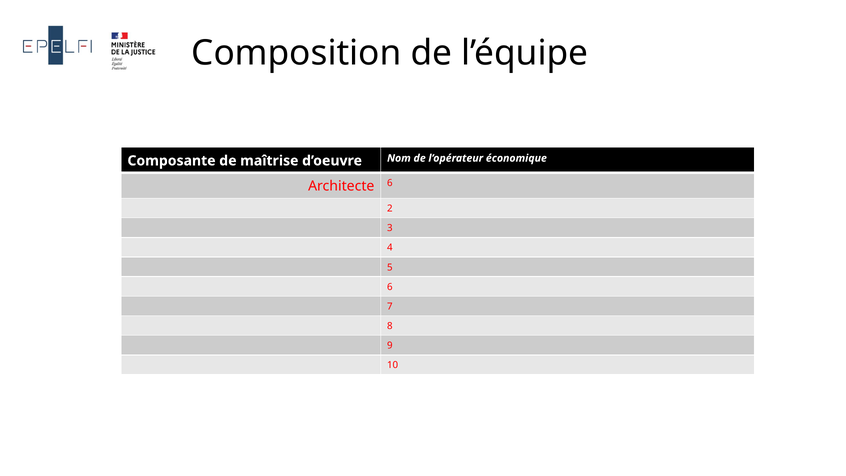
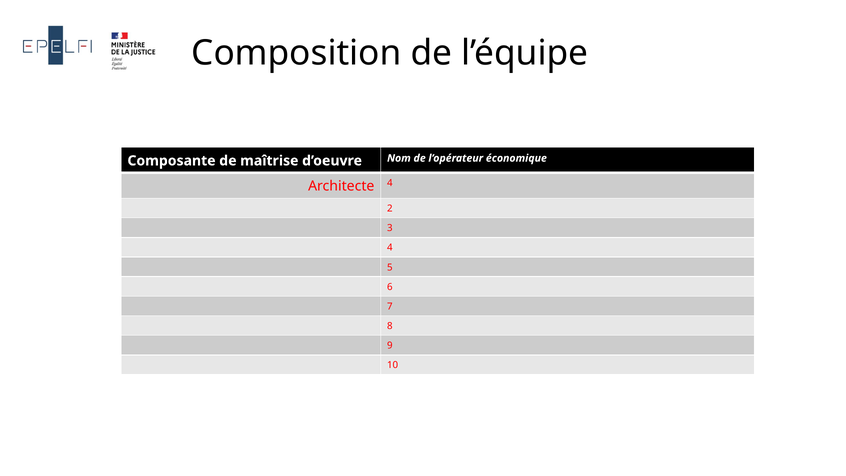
Architecte 6: 6 -> 4 (390, 183)
